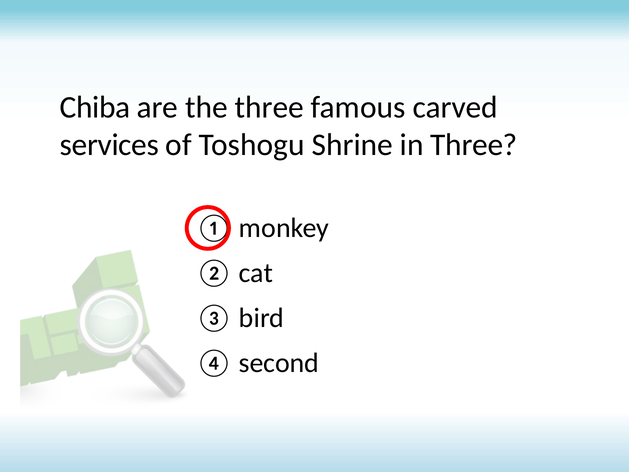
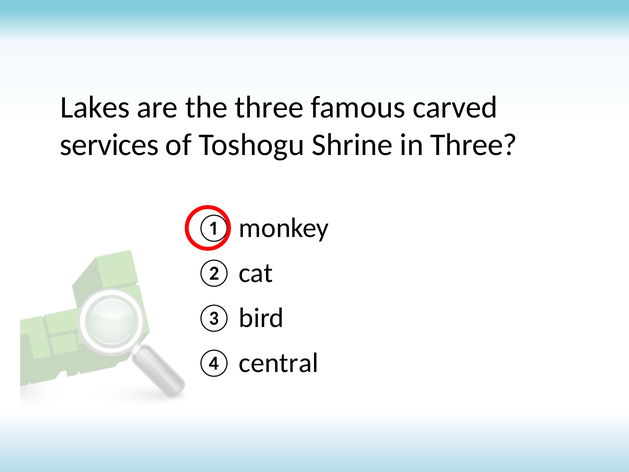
Chiba: Chiba -> Lakes (95, 107)
second: second -> central (279, 363)
